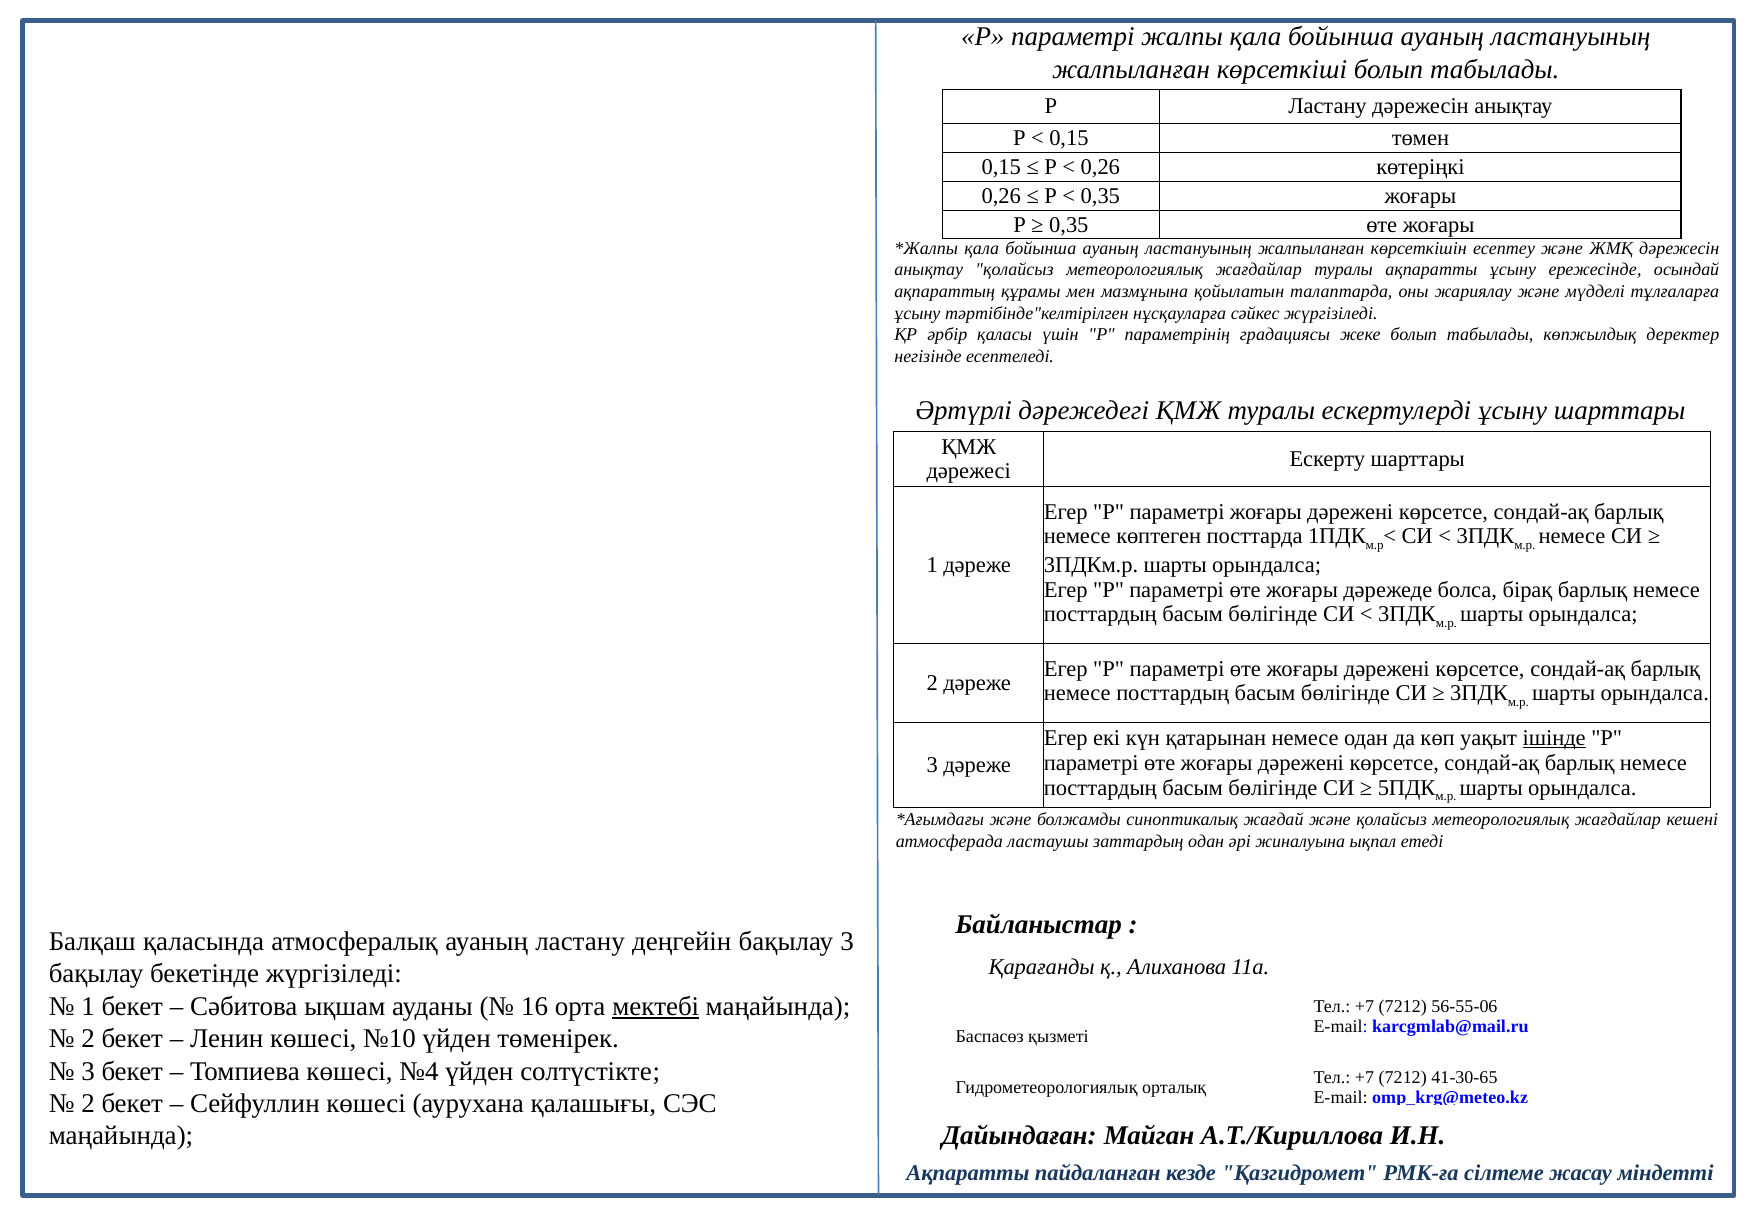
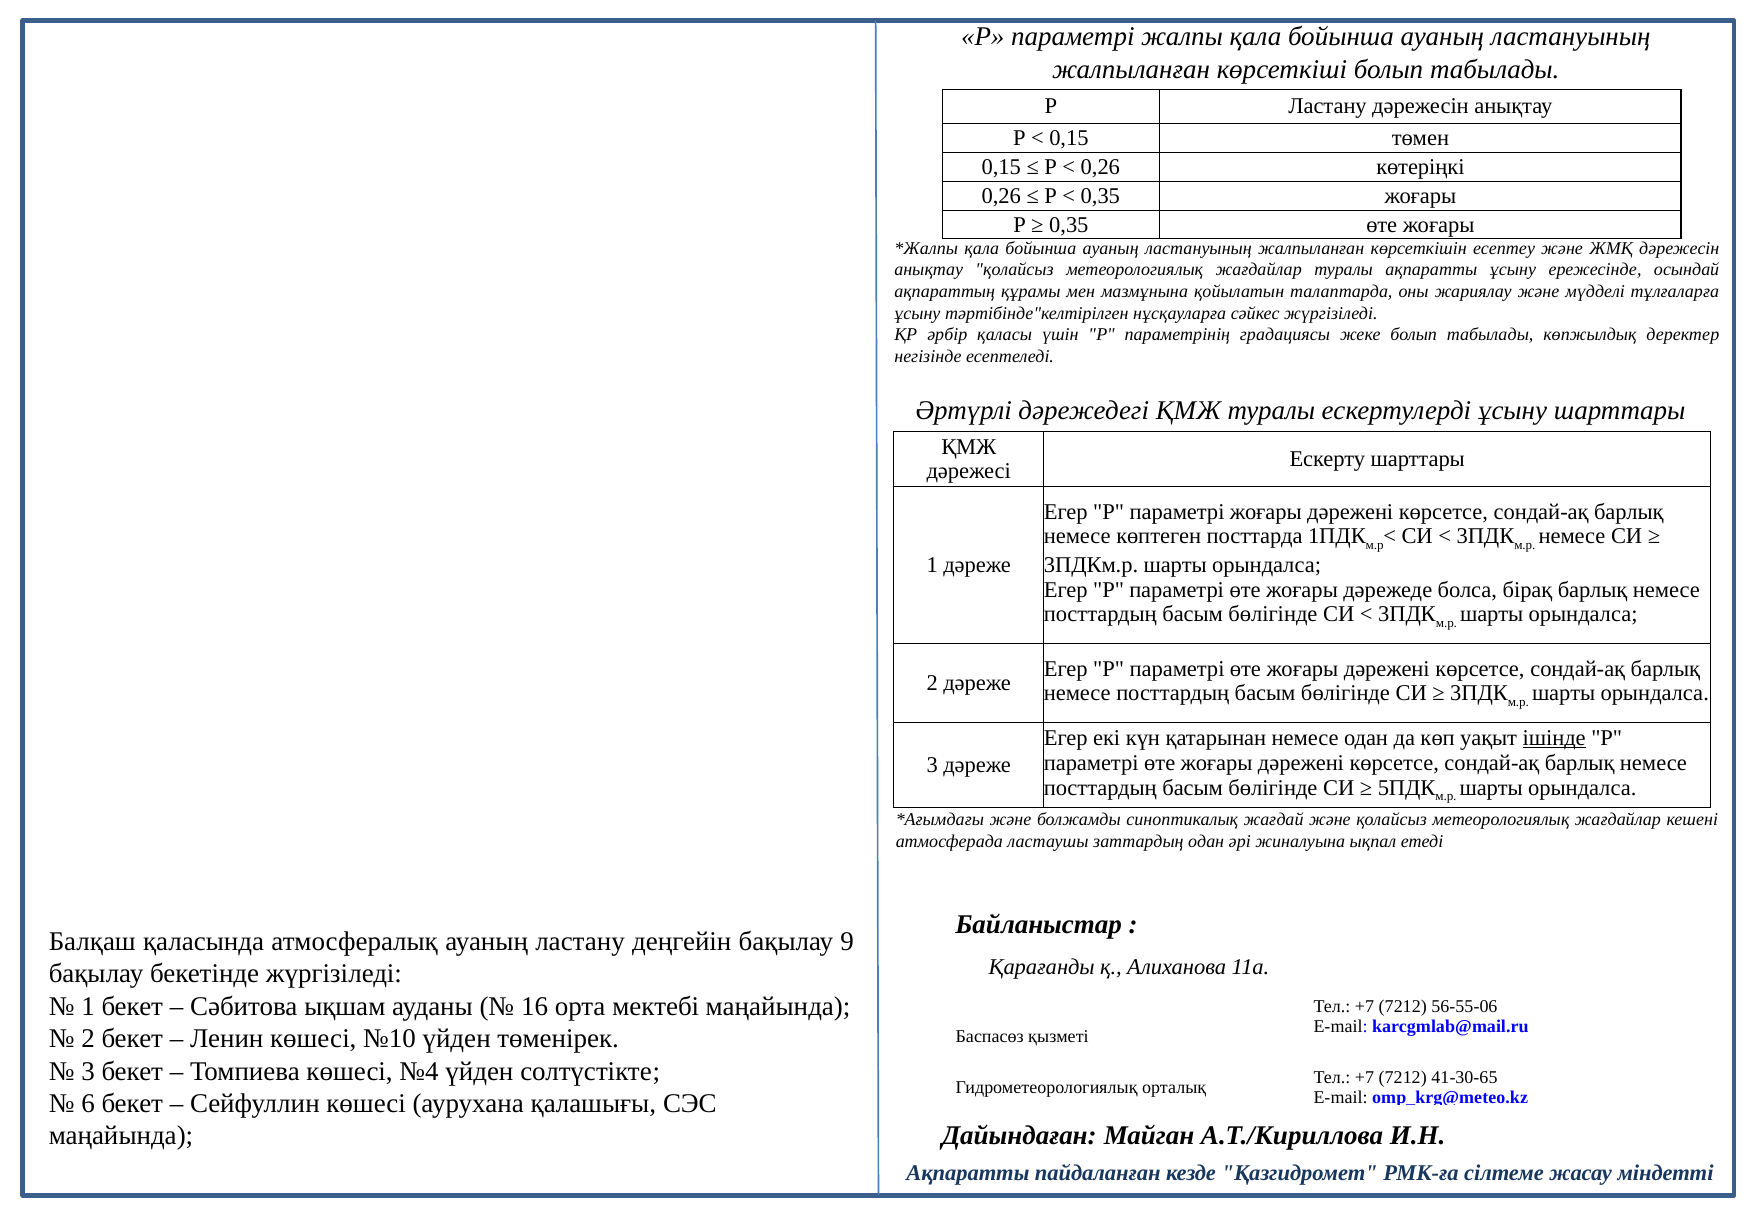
бақылау 3: 3 -> 9 (847, 942)
мектебі underline: present -> none (656, 1007)
2: 2 -> 6 (88, 1104)
